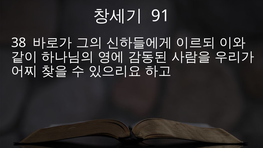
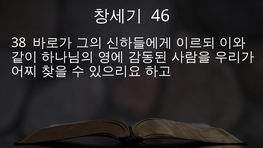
91: 91 -> 46 (161, 16)
